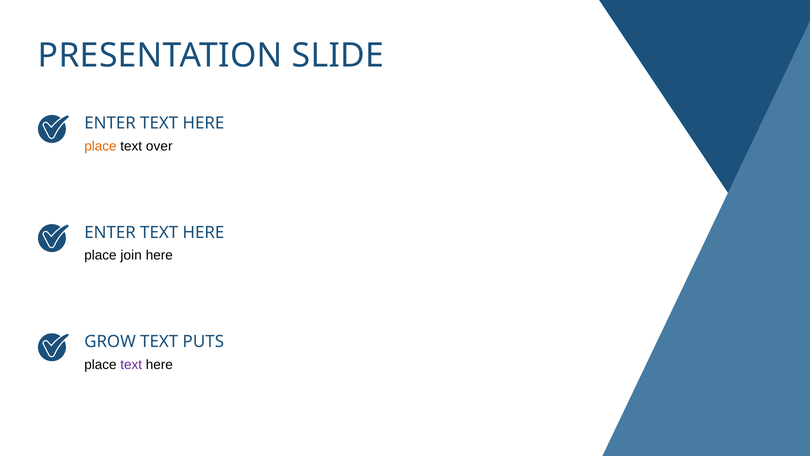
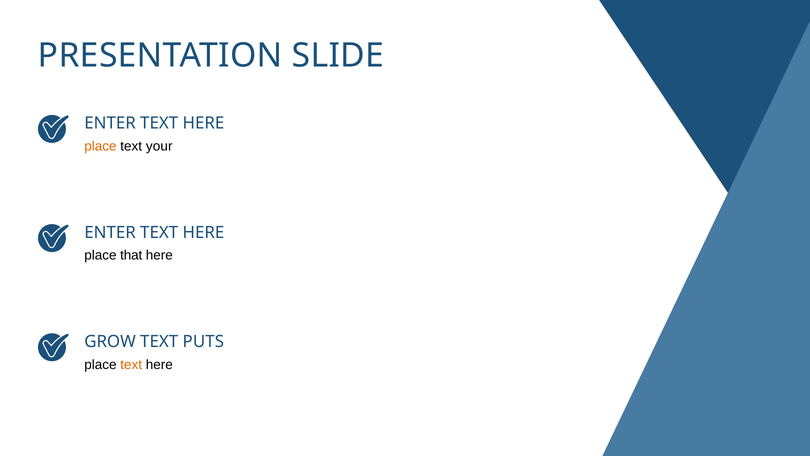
over: over -> your (159, 146)
join: join -> that (131, 255)
text colour: purple -> orange (131, 364)
